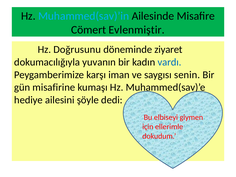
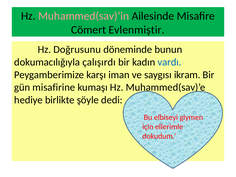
Muhammed(sav)’in colour: light blue -> pink (84, 16)
ziyaret: ziyaret -> bunun (168, 50)
yuvanın: yuvanın -> çalışırdı (99, 62)
senin: senin -> ikram (187, 75)
ailesini: ailesini -> birlikte (60, 100)
